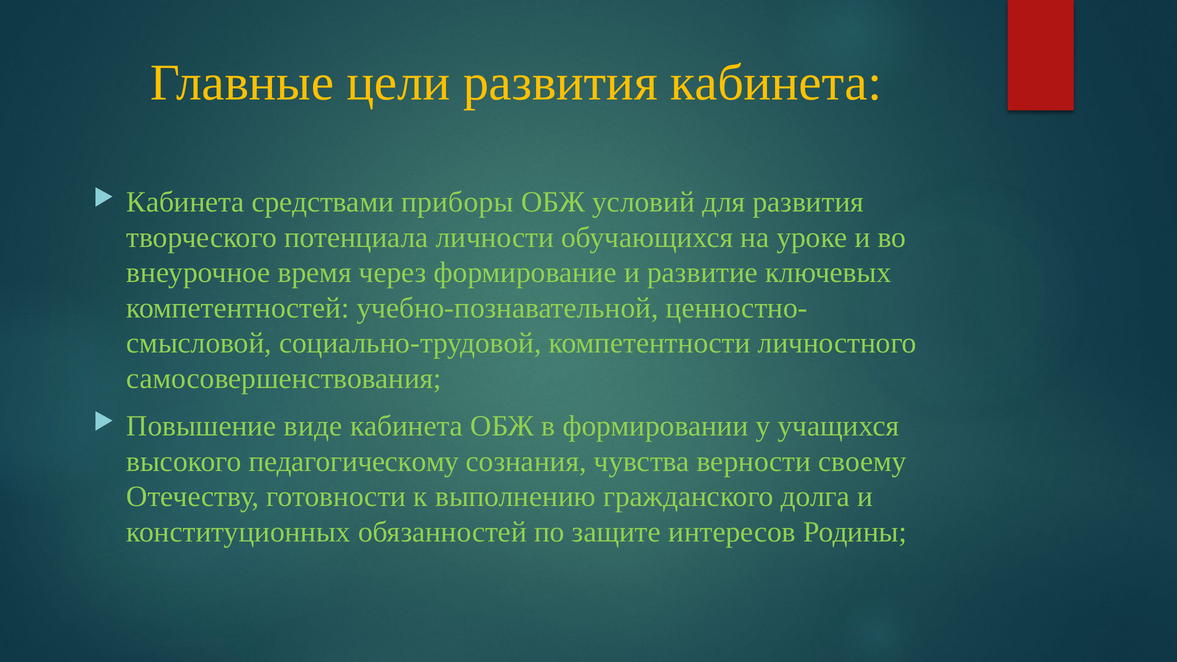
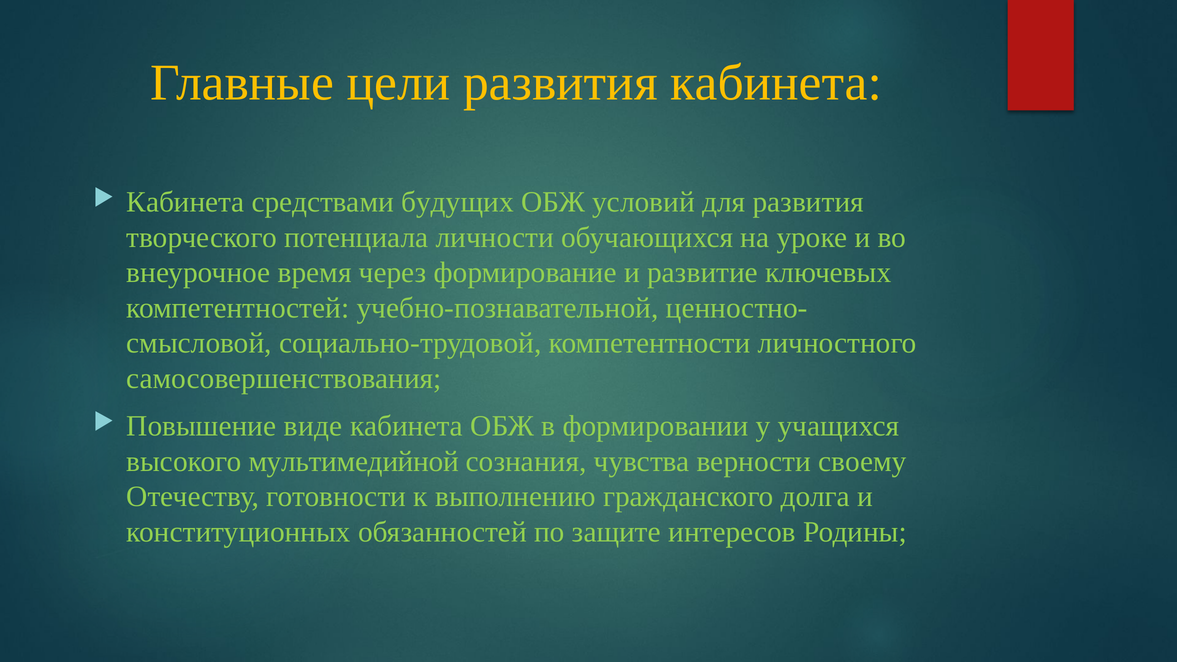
приборы: приборы -> будущих (458, 202)
педагогическому: педагогическому -> мультимедийной (354, 461)
